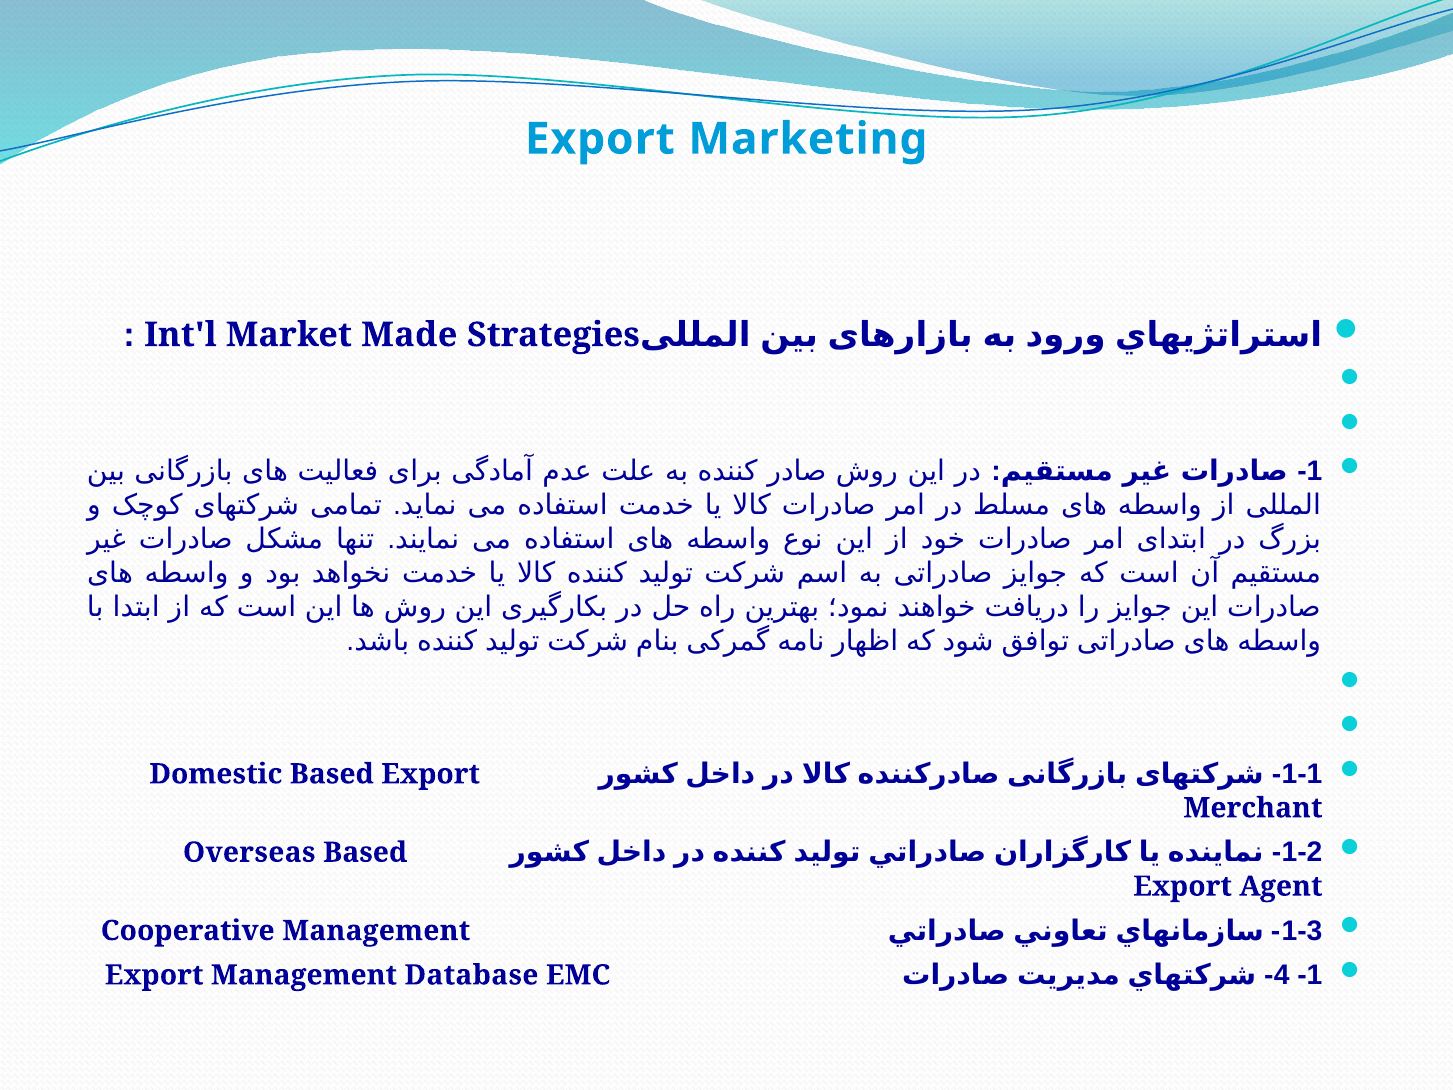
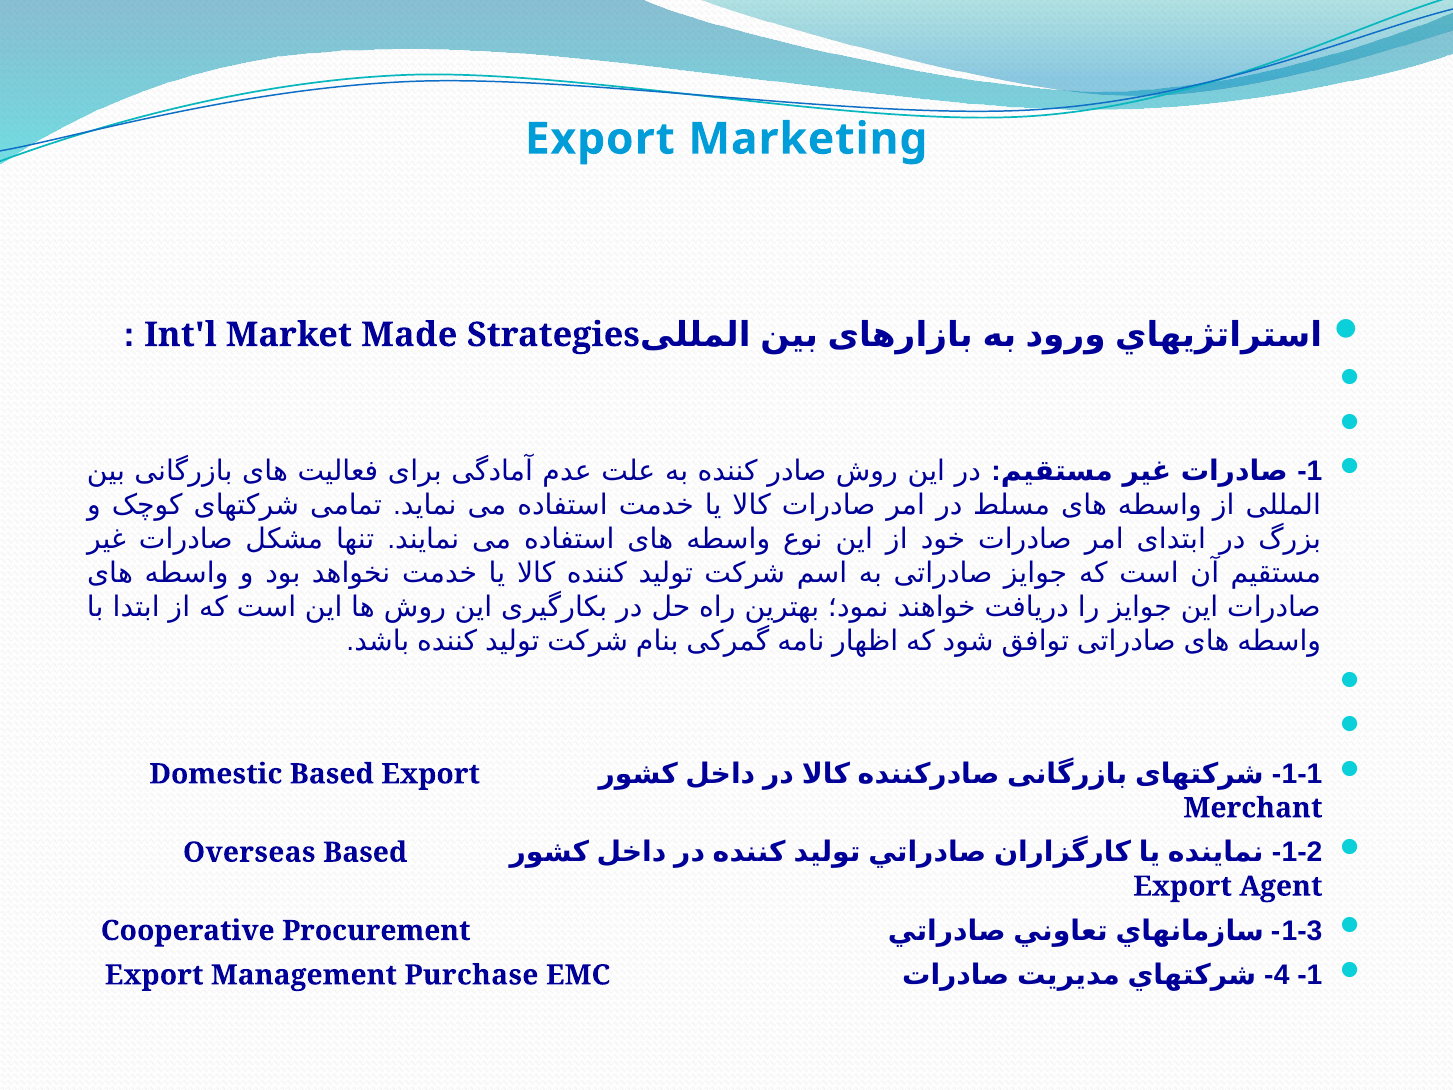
Cooperative Management: Management -> Procurement (376, 931)
Database: Database -> Purchase (471, 975)
